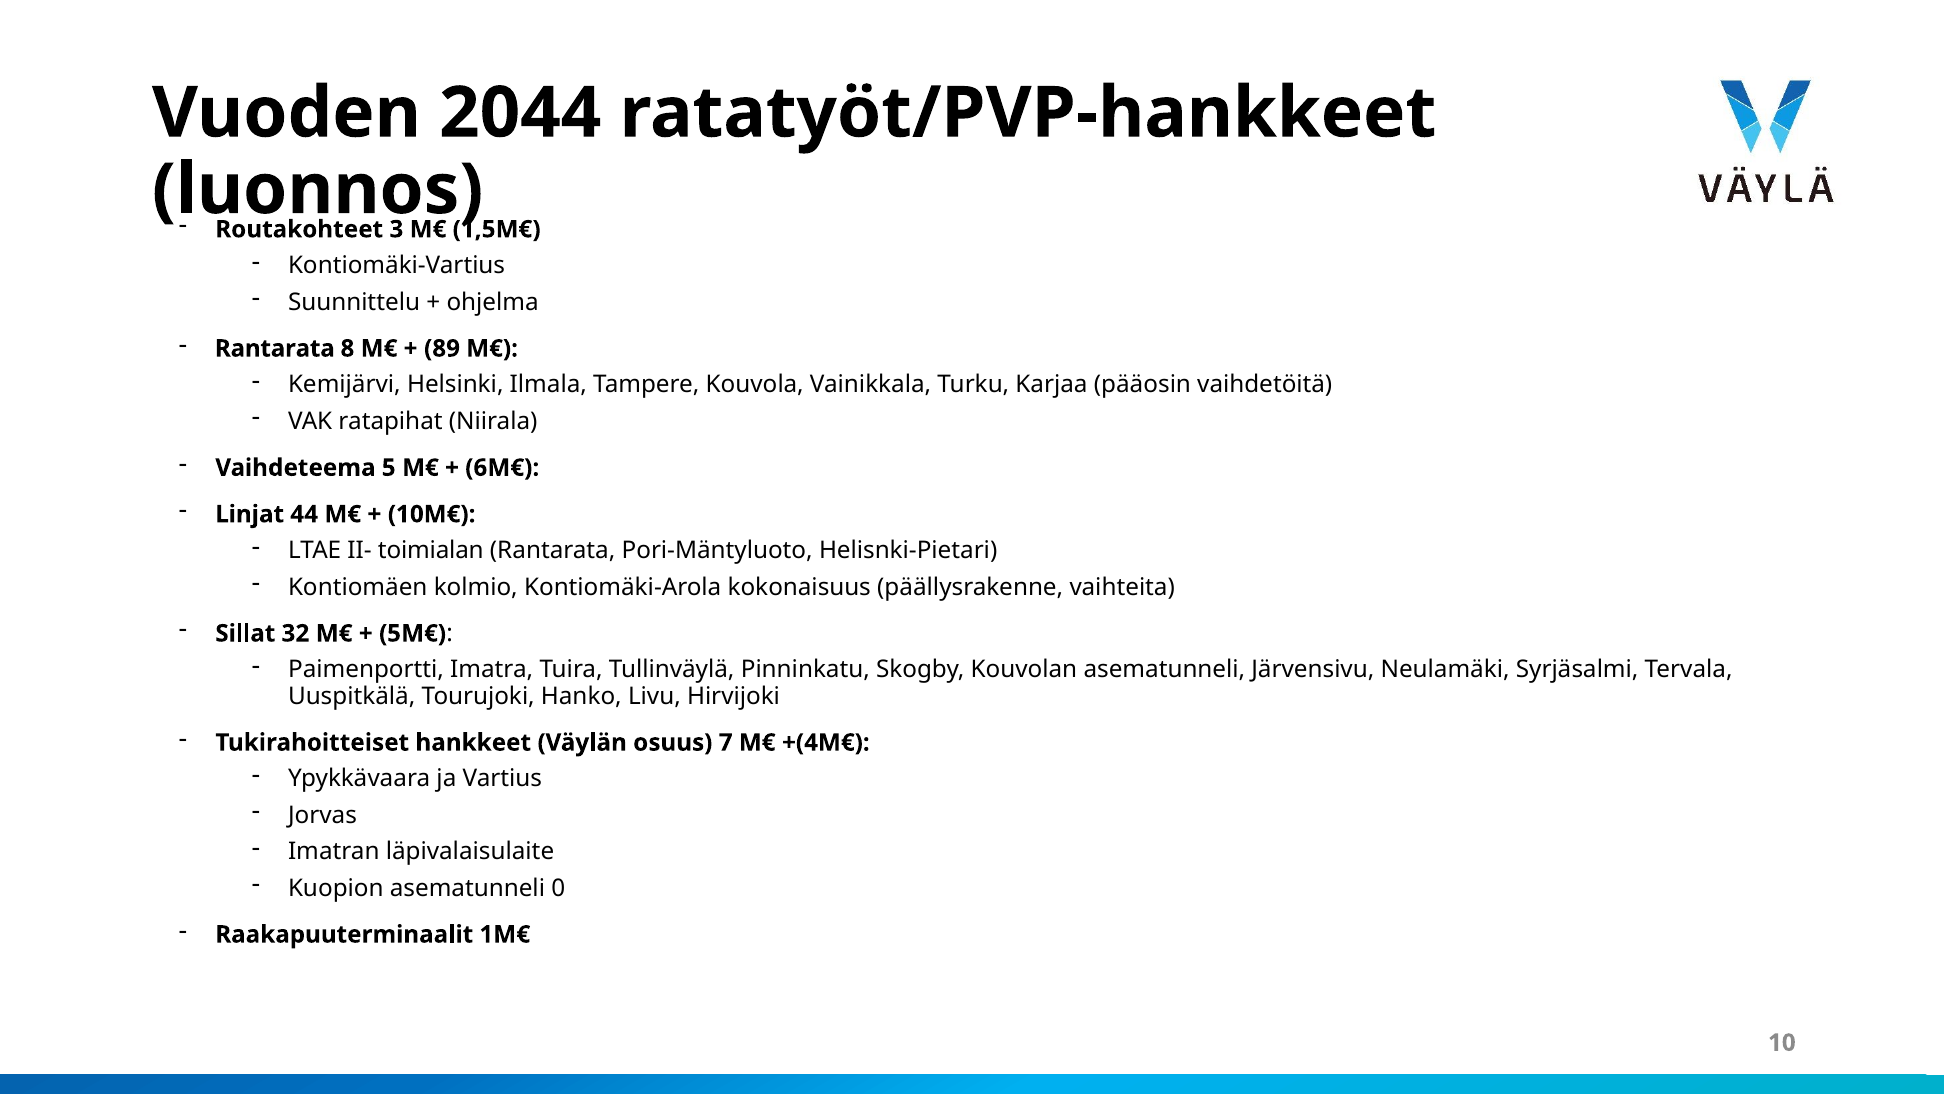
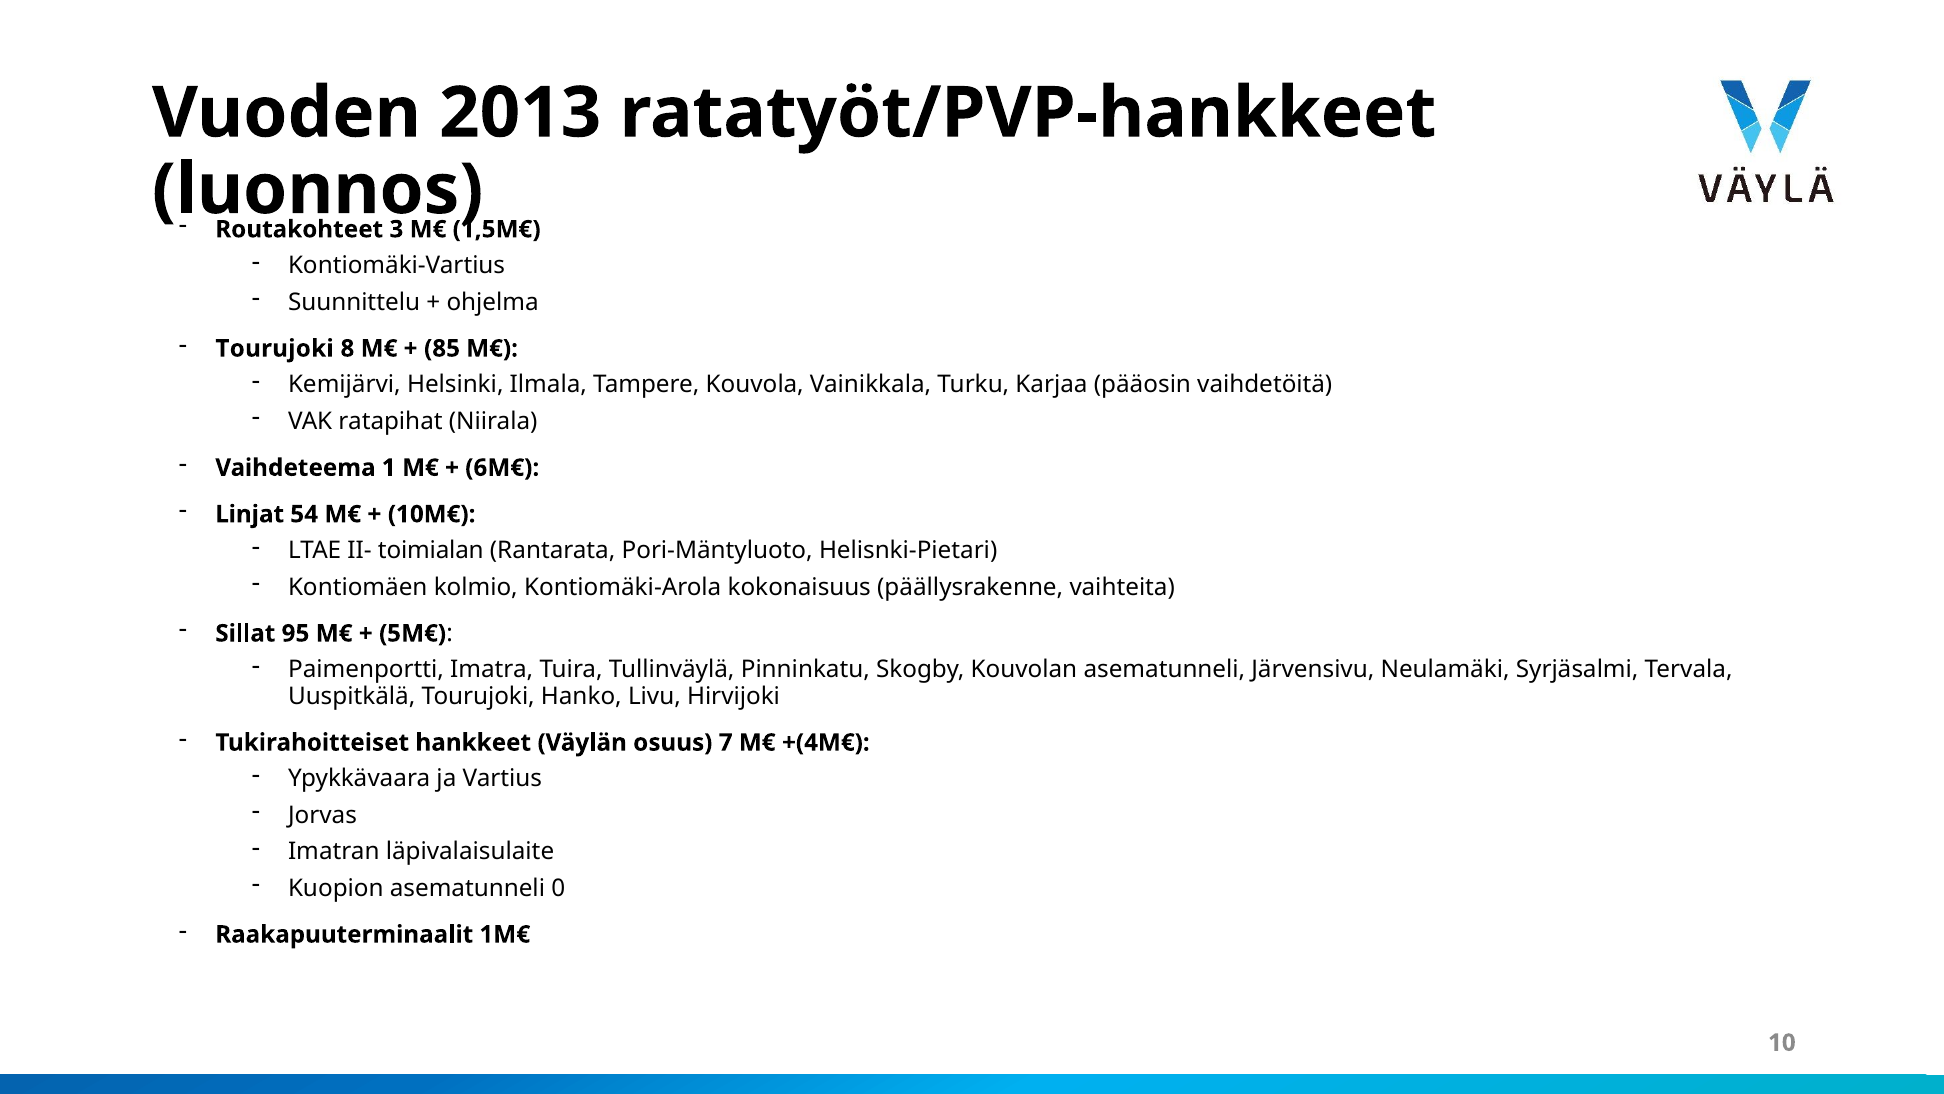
2044: 2044 -> 2013 (520, 113)
Rantarata: Rantarata -> Tourujoki (275, 348)
89: 89 -> 85 (442, 348)
5: 5 -> 1 (389, 468)
44: 44 -> 54 (304, 514)
32: 32 -> 95 (295, 633)
